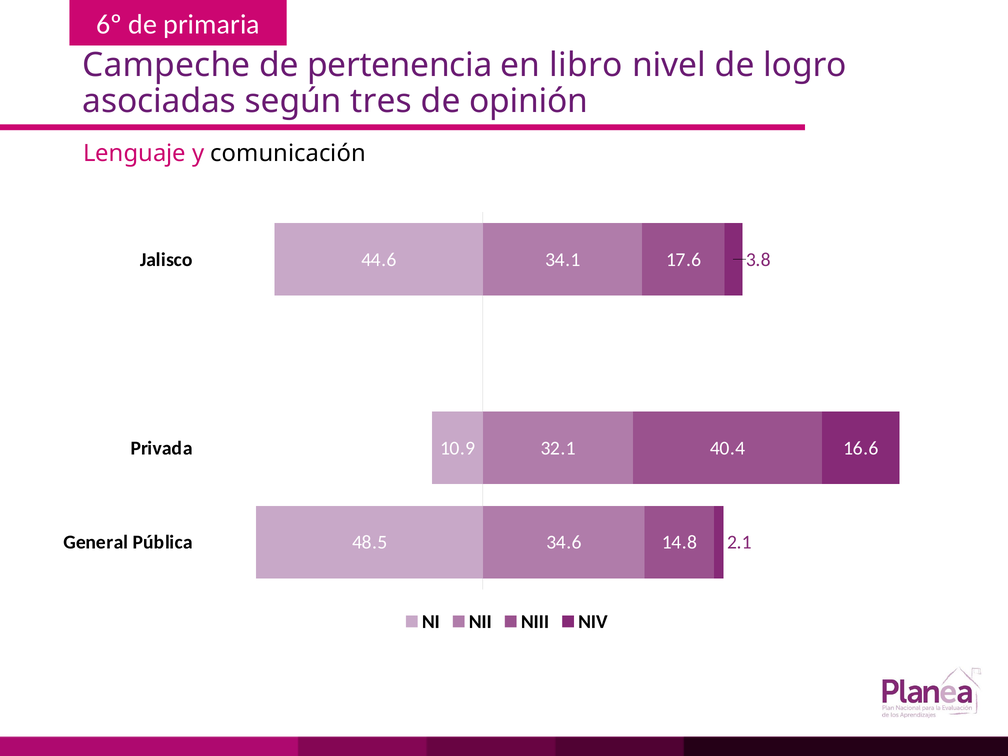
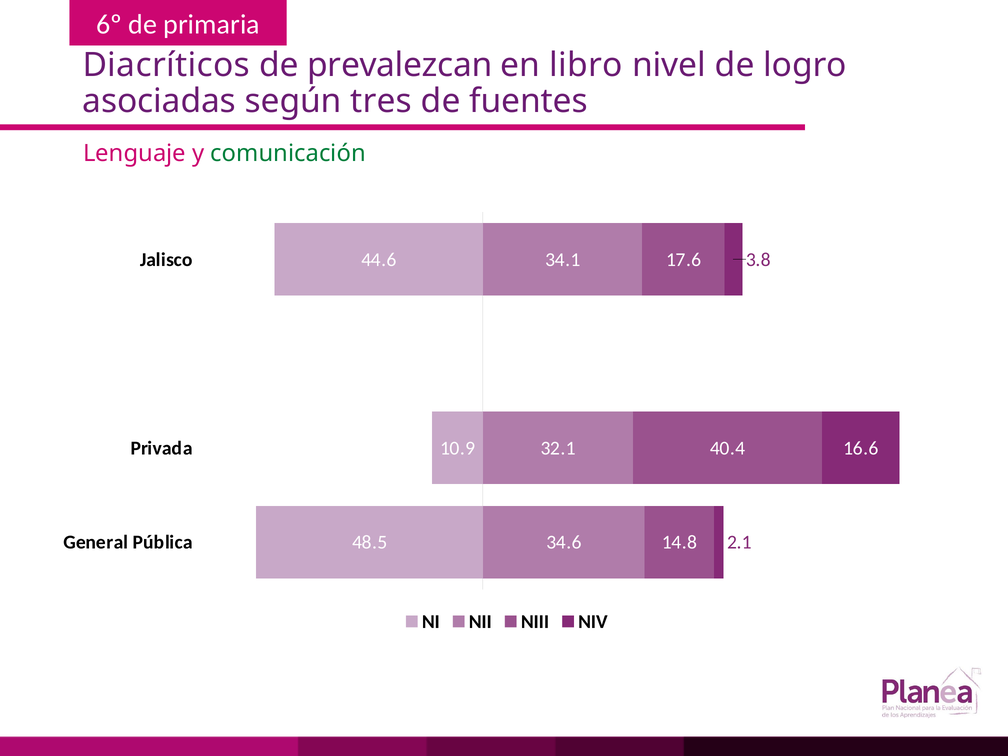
Campeche: Campeche -> Diacríticos (166, 65)
pertenencia: pertenencia -> prevalezcan (400, 65)
opinión: opinión -> fuentes (529, 101)
comunicación colour: black -> green (288, 153)
